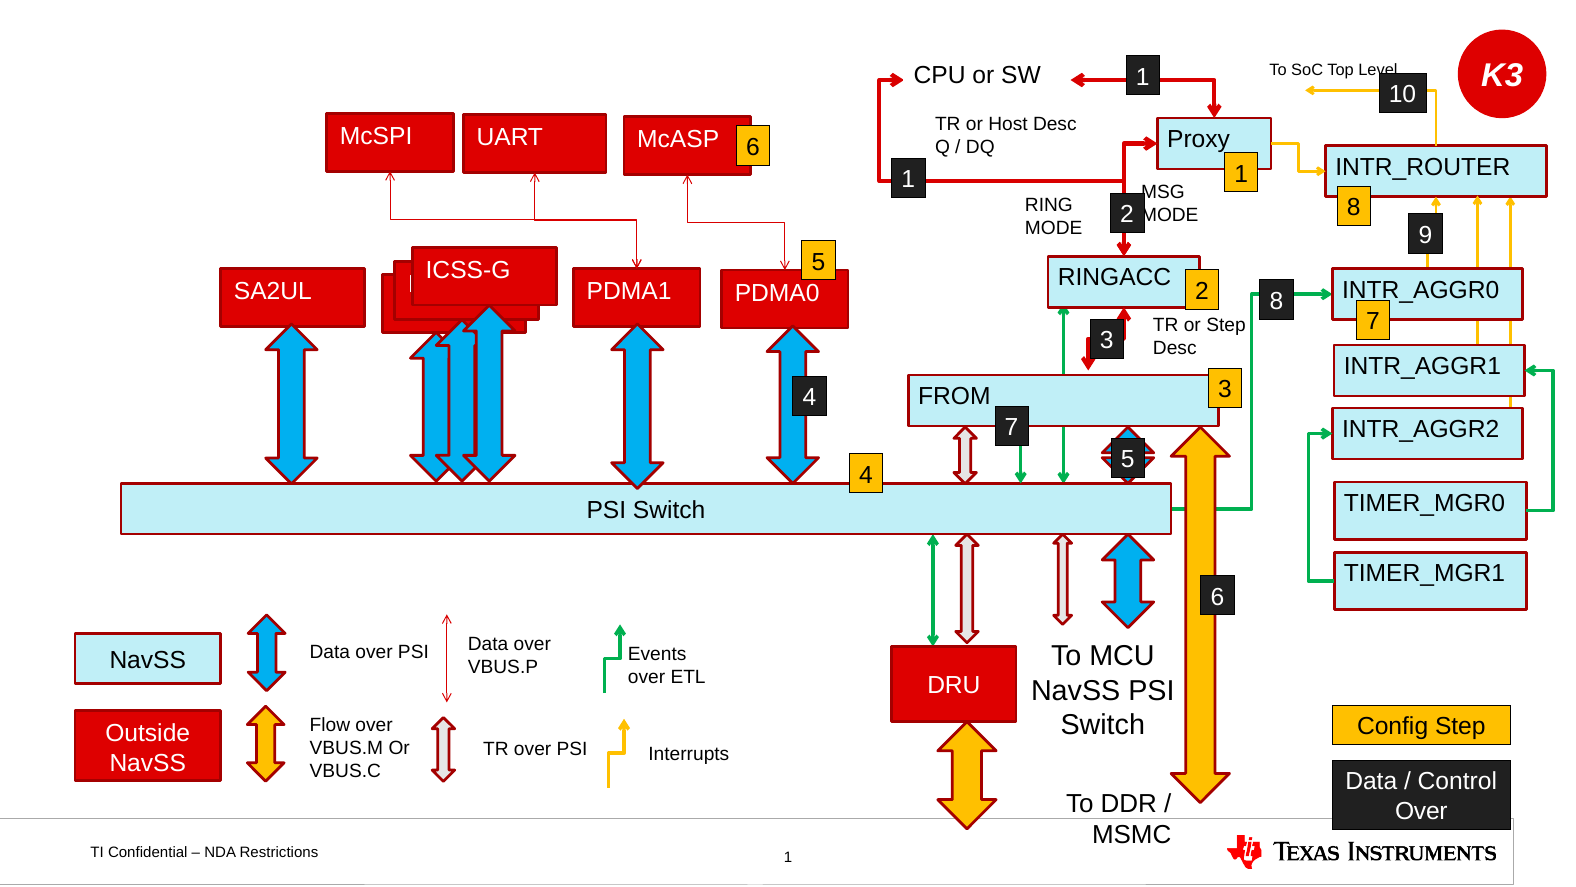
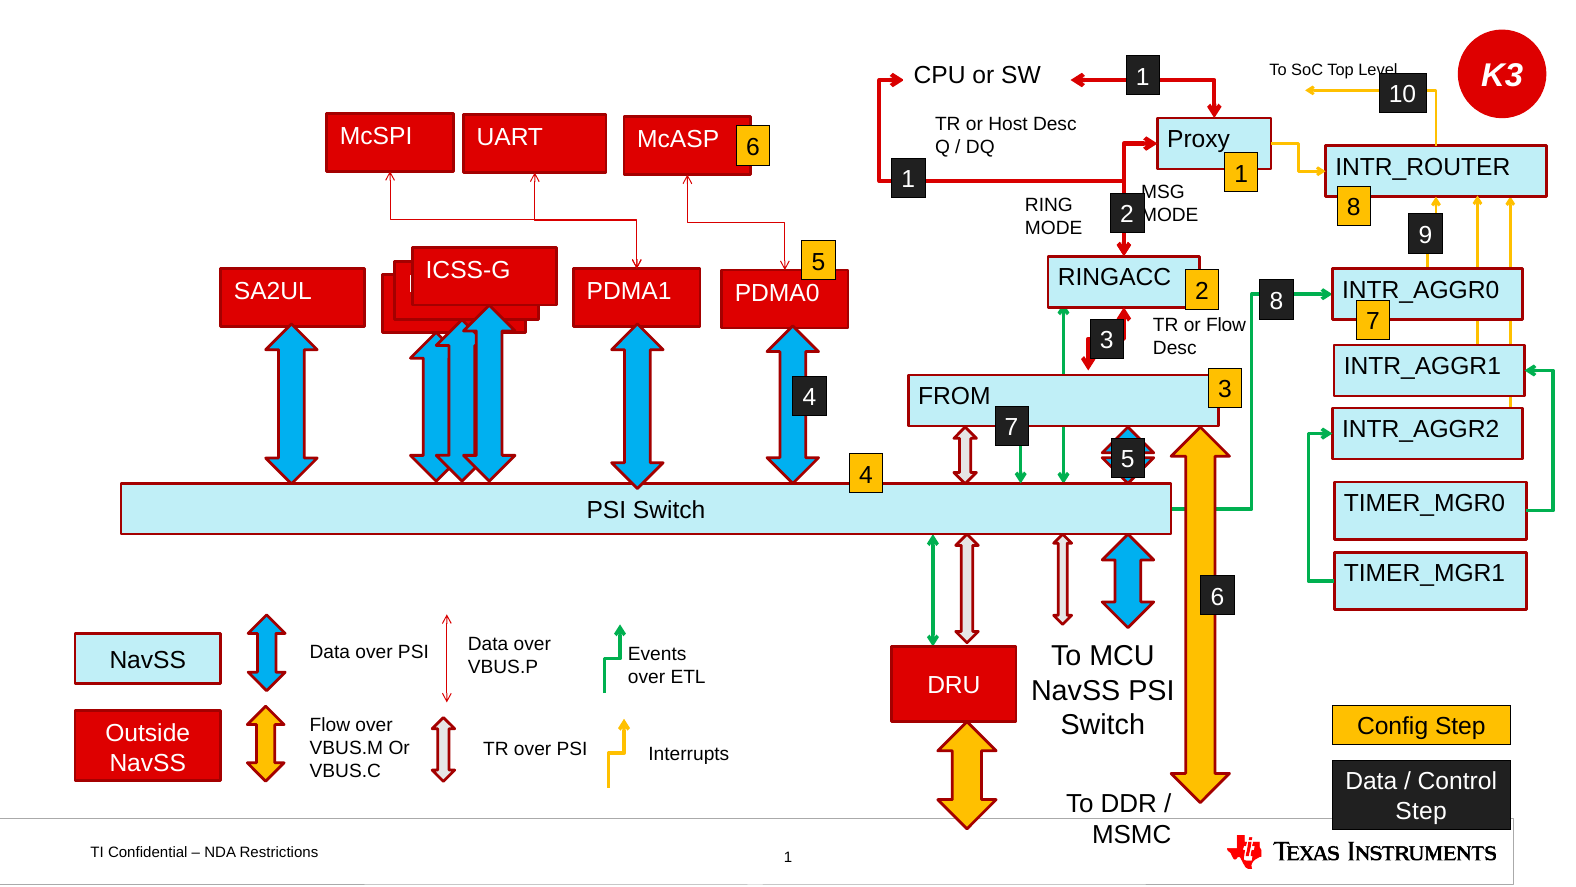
or Step: Step -> Flow (1226, 325)
Over: Over -> Step (1421, 811)
